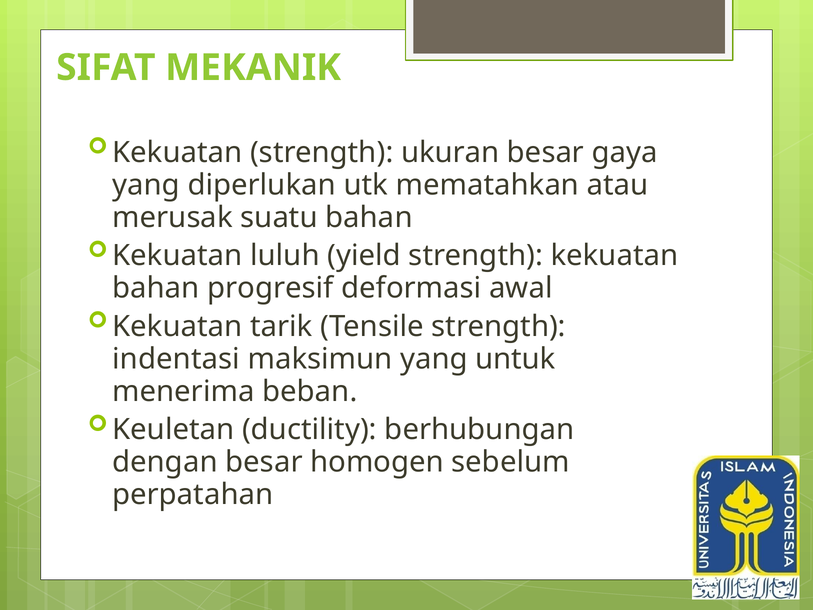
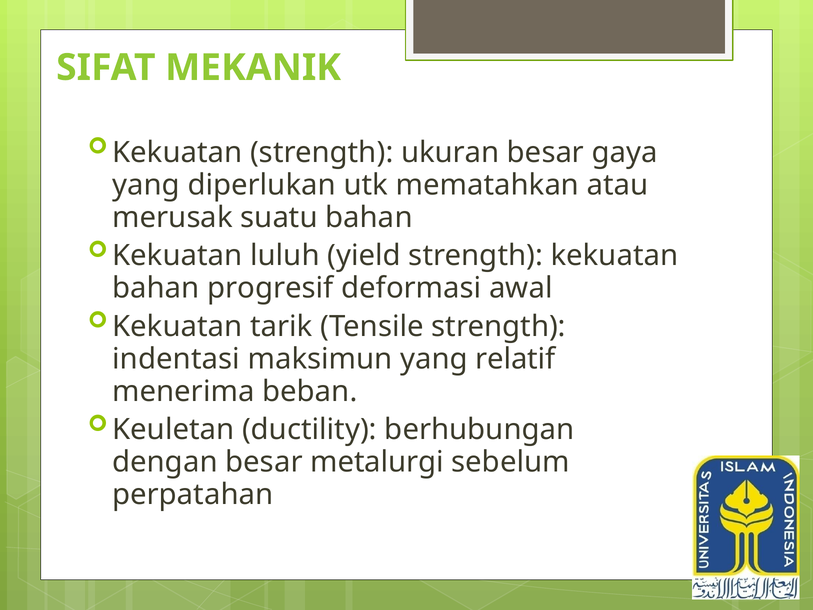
untuk: untuk -> relatif (515, 359)
homogen: homogen -> metalurgi (377, 462)
